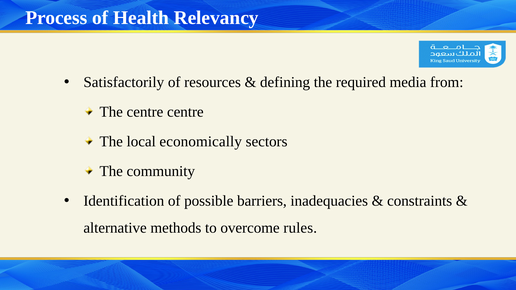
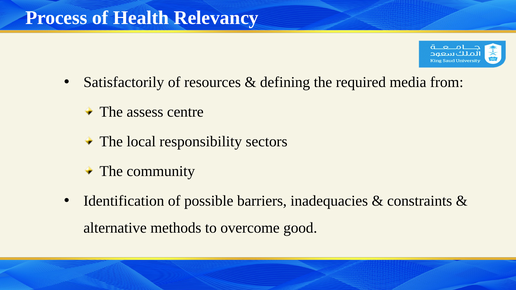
The centre: centre -> assess (145, 112)
economically: economically -> responsibility (201, 142)
rules: rules -> good (300, 228)
